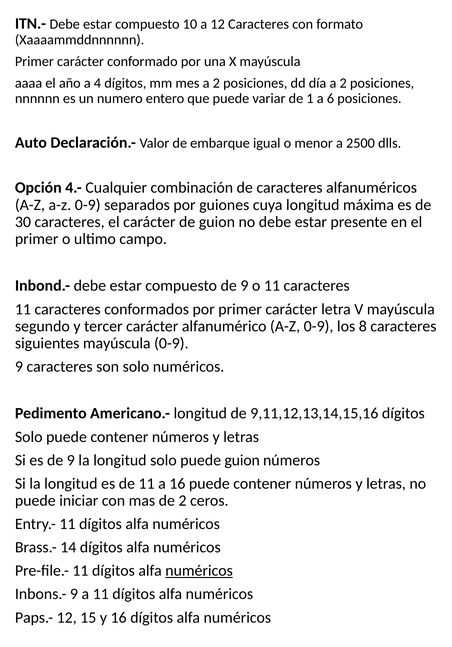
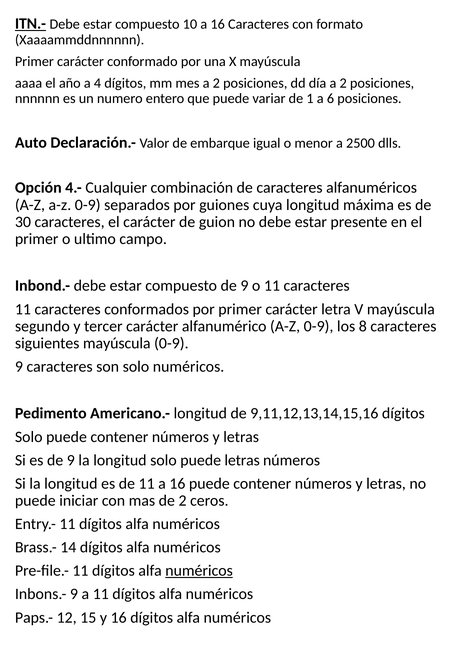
ITN.- underline: none -> present (30, 24)
10 a 12: 12 -> 16 (218, 24)
puede guion: guion -> letras (242, 460)
